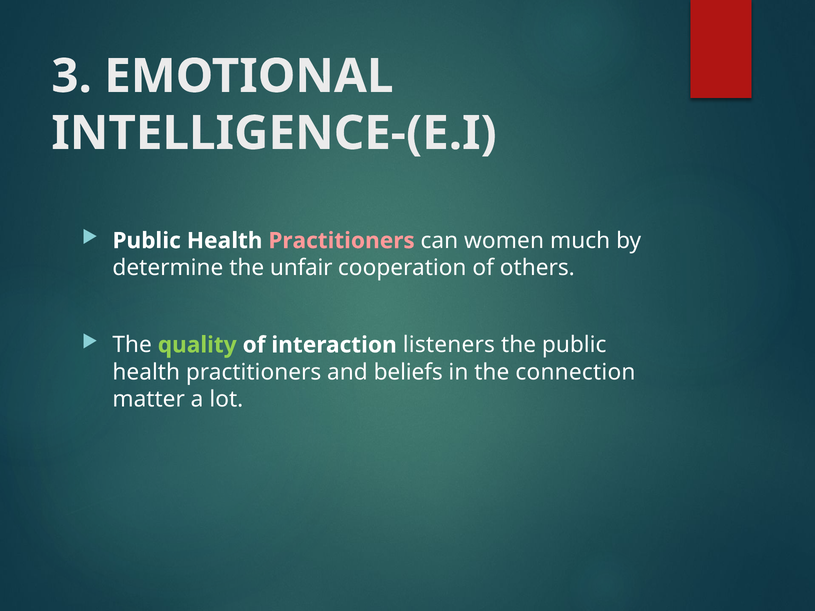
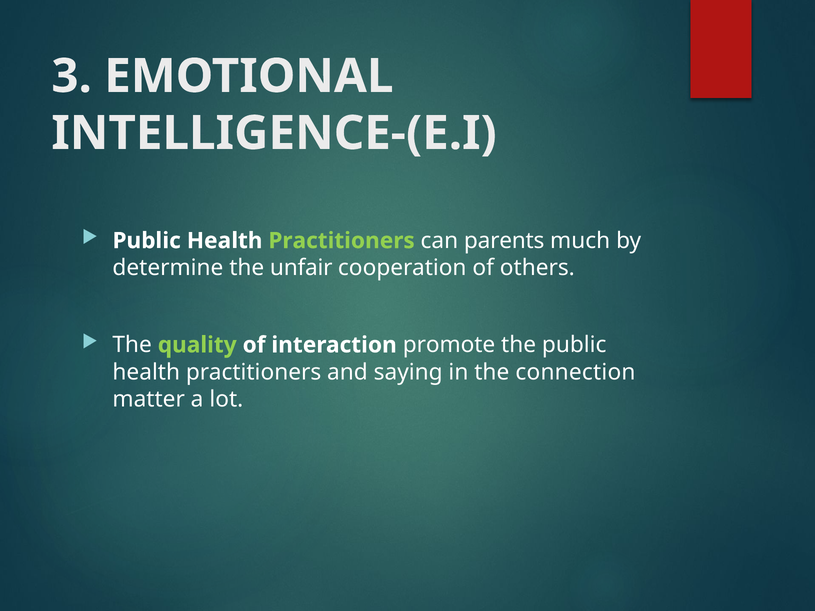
Practitioners colour: pink -> light green (342, 241)
women: women -> parents (504, 241)
listeners: listeners -> promote (449, 345)
beliefs: beliefs -> saying (408, 372)
